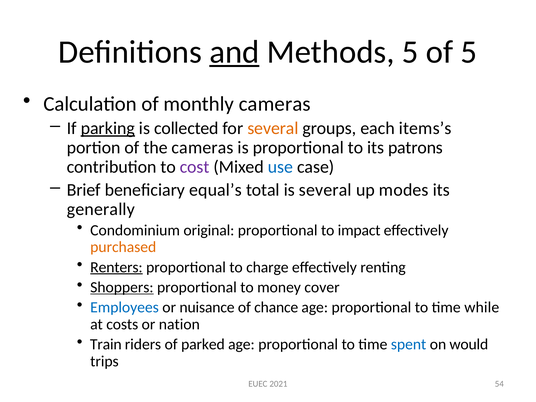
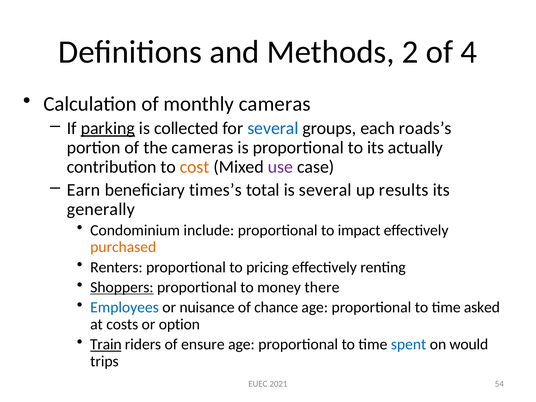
and underline: present -> none (234, 52)
Methods 5: 5 -> 2 (410, 52)
of 5: 5 -> 4 (469, 52)
several colour: orange -> blue (273, 128)
items’s: items’s -> roads’s (425, 128)
patrons: patrons -> actually (415, 148)
cost colour: purple -> orange (195, 167)
use colour: blue -> purple (280, 167)
Brief: Brief -> Earn (84, 190)
equal’s: equal’s -> times’s (215, 190)
modes: modes -> results (404, 190)
original: original -> include (209, 230)
Renters underline: present -> none (116, 267)
charge: charge -> pricing (267, 267)
cover: cover -> there (322, 287)
while: while -> asked (482, 307)
nation: nation -> option (179, 324)
Train underline: none -> present (106, 344)
parked: parked -> ensure (203, 344)
